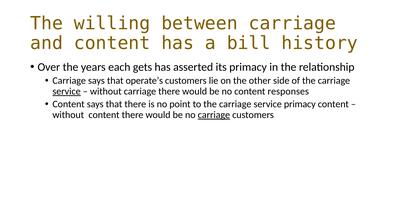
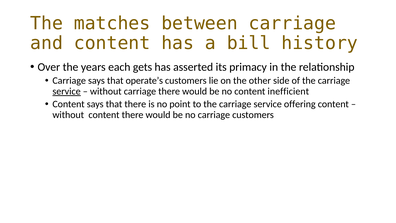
willing: willing -> matches (112, 23)
responses: responses -> inefficient (288, 91)
service primacy: primacy -> offering (300, 104)
carriage underline: present -> none (214, 115)
